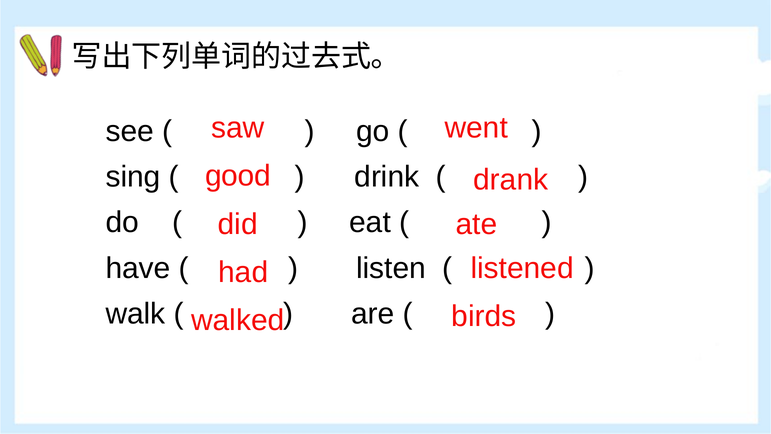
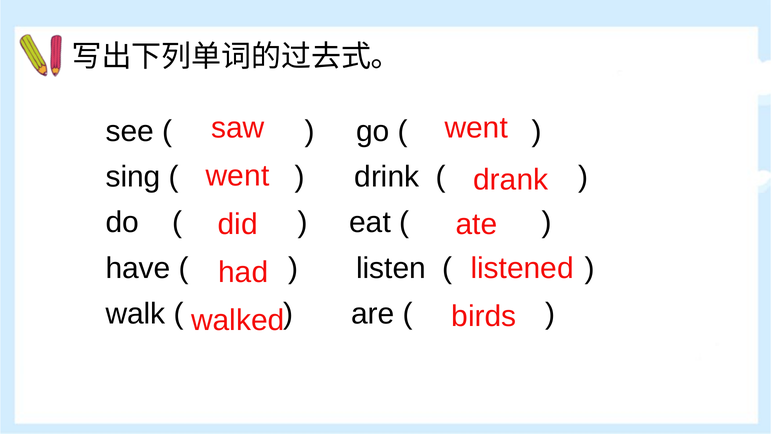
good: good -> went (238, 176)
